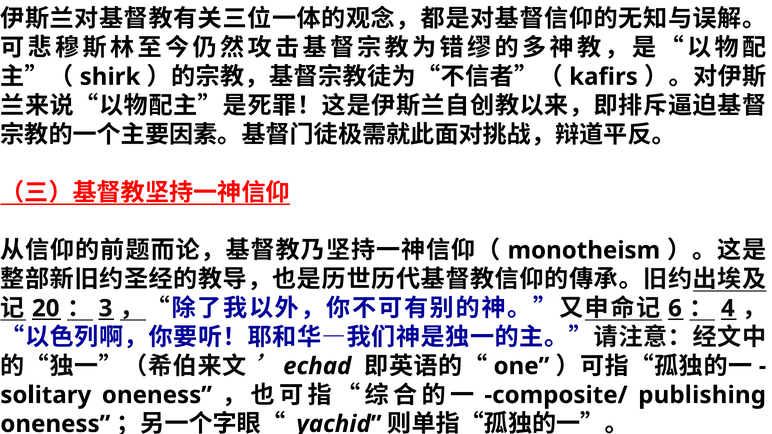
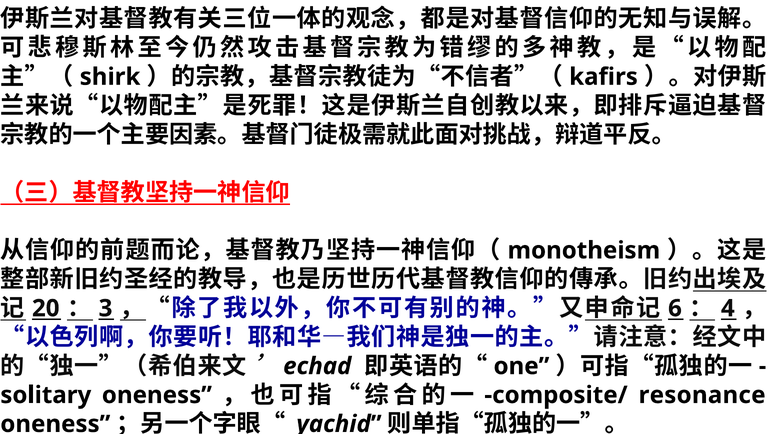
publishing: publishing -> resonance (702, 395)
